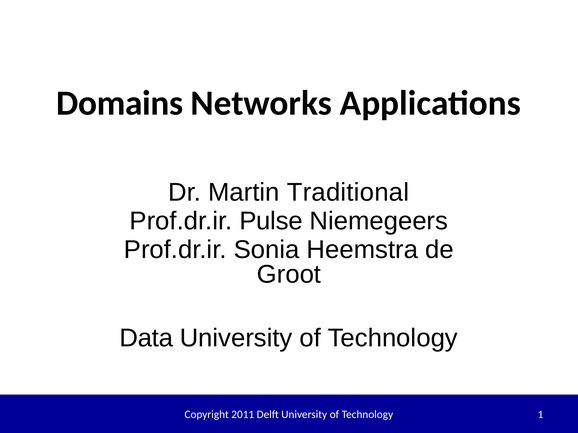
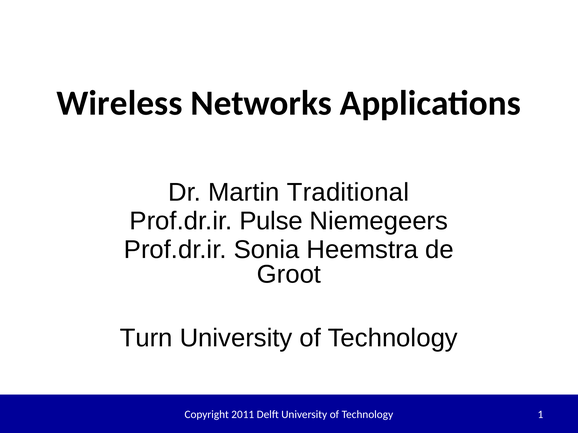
Domains: Domains -> Wireless (119, 103)
Data: Data -> Turn (146, 338)
